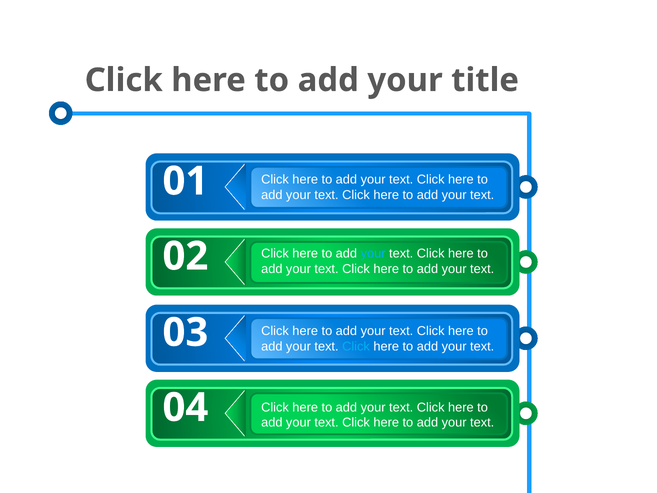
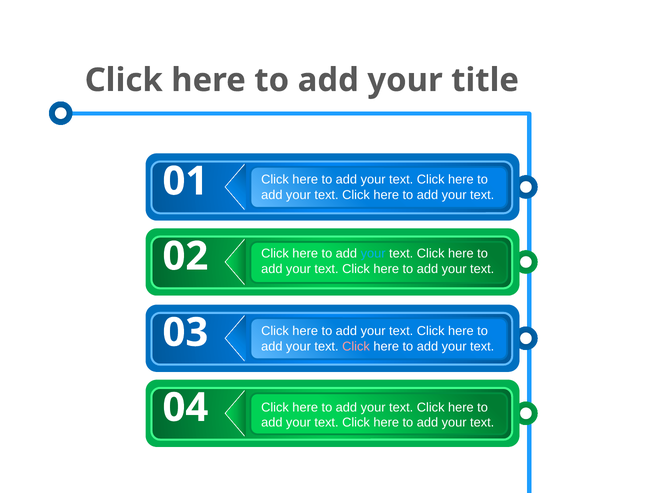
Click colour: light blue -> pink (356, 346)
